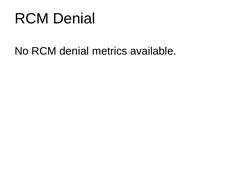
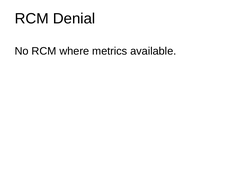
No RCM denial: denial -> where (74, 51)
